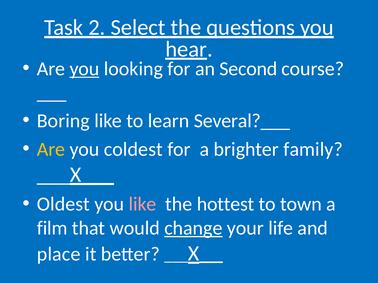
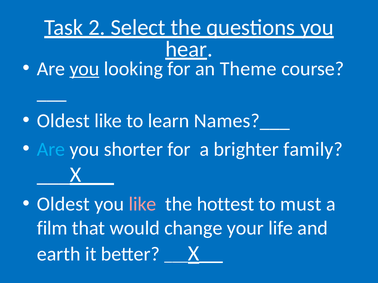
Second: Second -> Theme (248, 69)
Boring: Boring -> Oldest (63, 121)
Several?___: Several?___ -> Names?___ (242, 121)
Are colour: yellow -> light blue (51, 149)
coldest: coldest -> shorter (133, 149)
town: town -> must (301, 204)
change underline: present -> none (193, 228)
place: place -> earth (59, 254)
